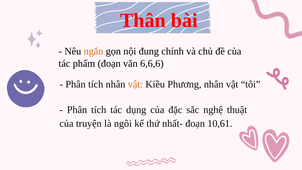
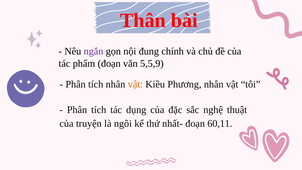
ngắn colour: orange -> purple (94, 51)
6,6,6: 6,6,6 -> 5,5,9 (152, 63)
10,61: 10,61 -> 60,11 (220, 124)
